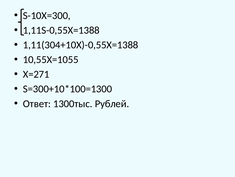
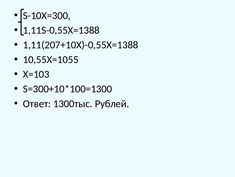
1,11(304+10X)-0,55X=1388: 1,11(304+10X)-0,55X=1388 -> 1,11(207+10X)-0,55X=1388 (81, 45)
X=271: X=271 -> X=103 (36, 74)
